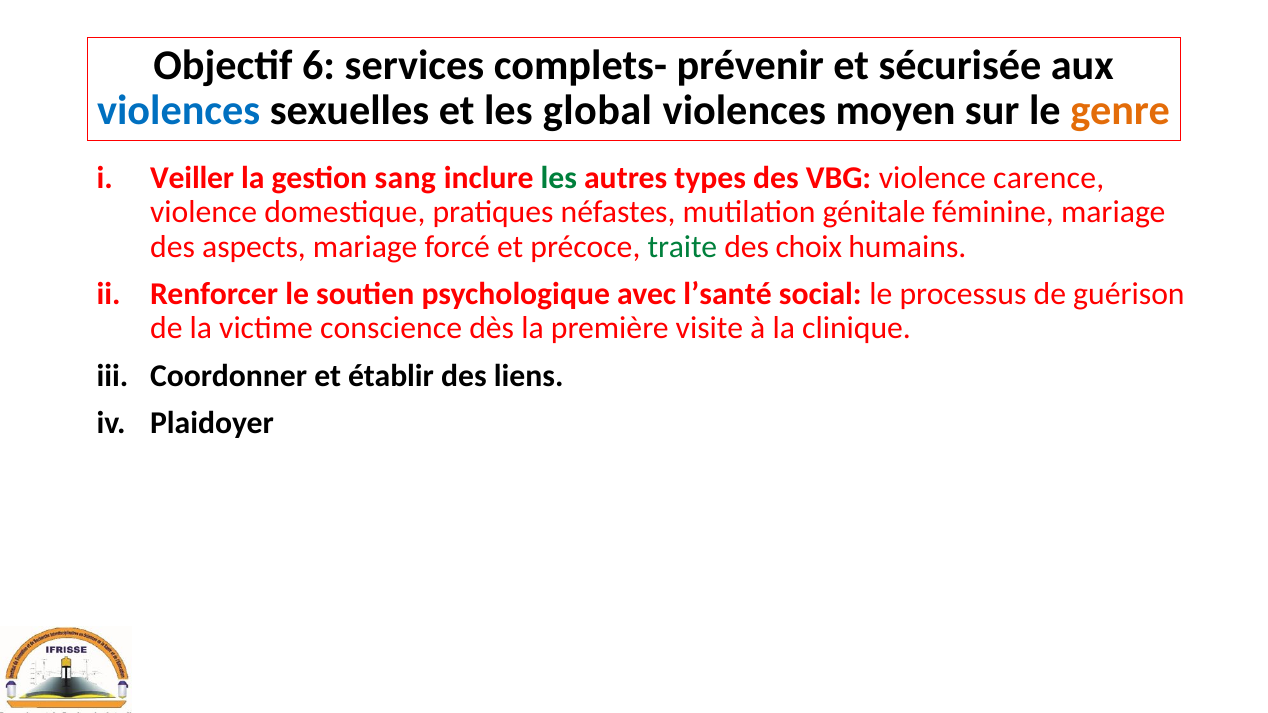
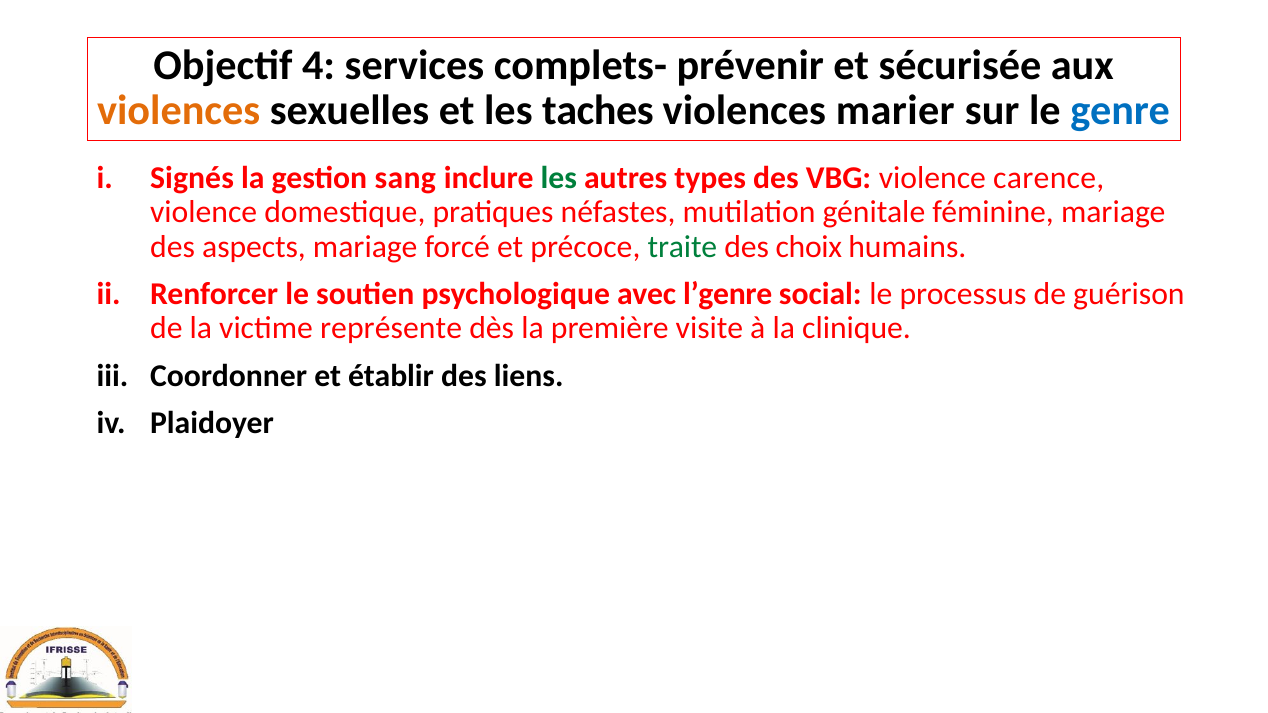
6: 6 -> 4 (319, 65)
violences colour: blue -> orange (179, 111)
global: global -> taches (598, 111)
moyen: moyen -> marier (895, 111)
genre colour: orange -> blue (1120, 111)
Veiller: Veiller -> Signés (192, 178)
l’santé: l’santé -> l’genre (728, 294)
conscience: conscience -> représente (391, 328)
